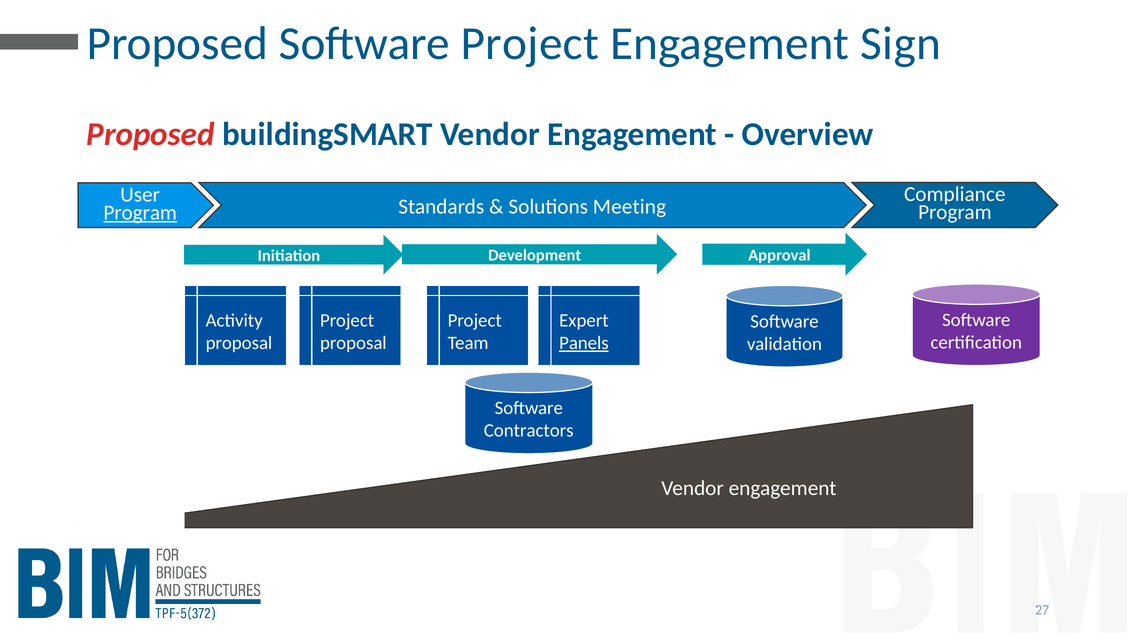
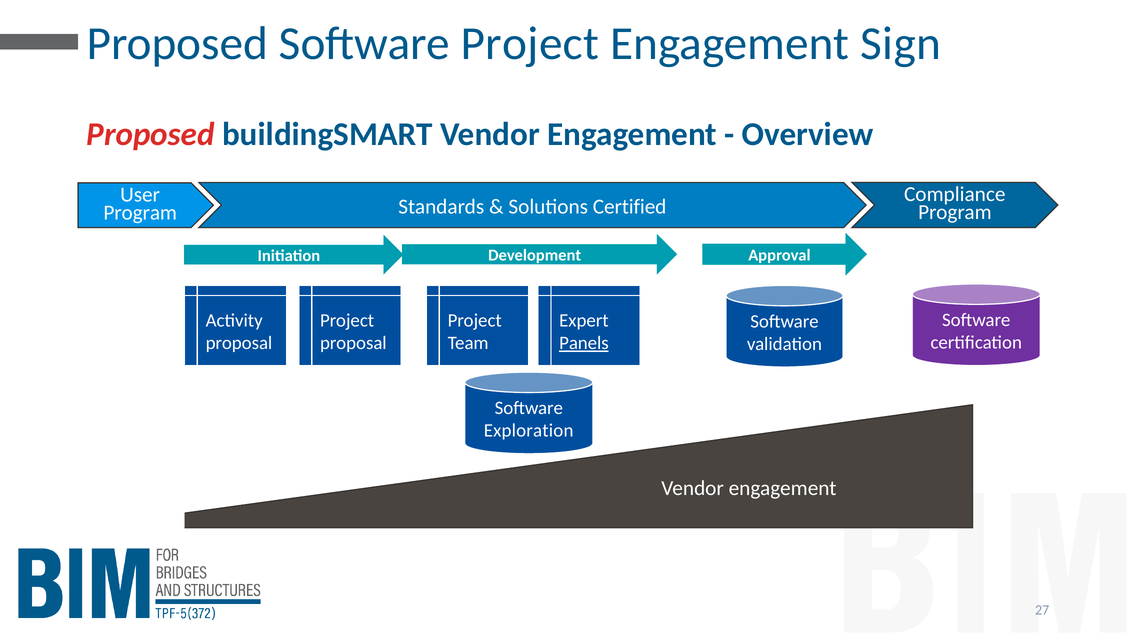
Program underline: present -> none (140, 212)
Meeting: Meeting -> Certified (630, 207)
Contractors: Contractors -> Exploration (529, 431)
